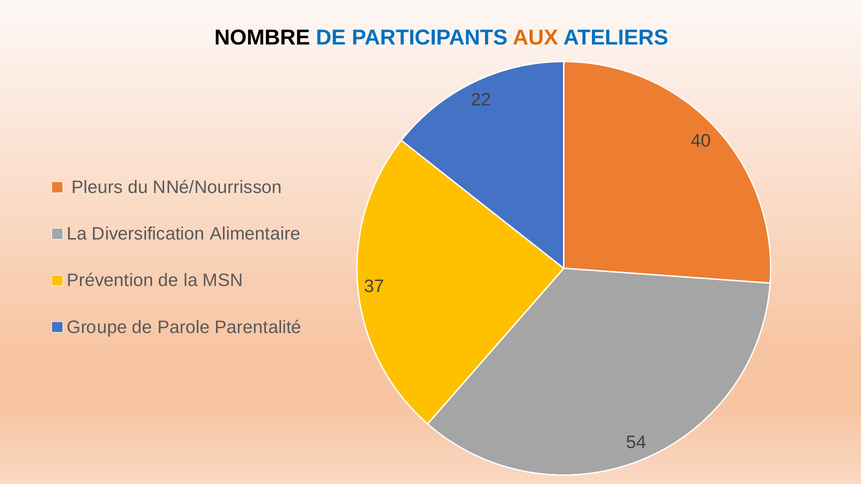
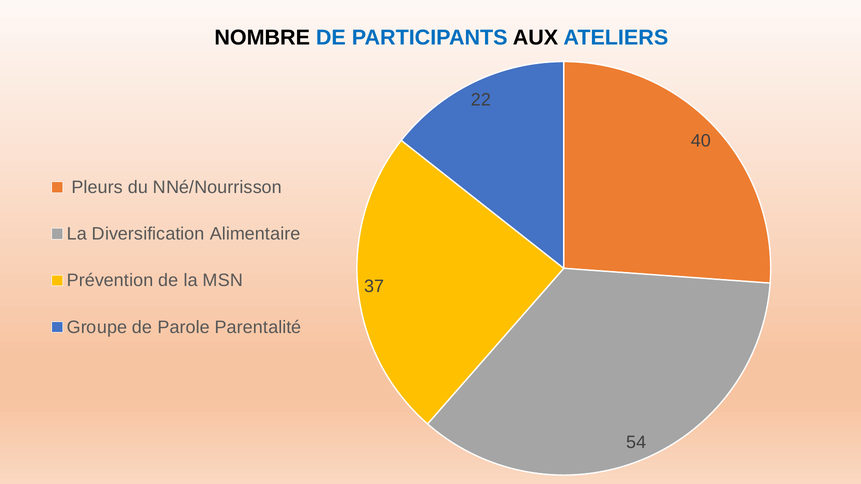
AUX colour: orange -> black (536, 38)
